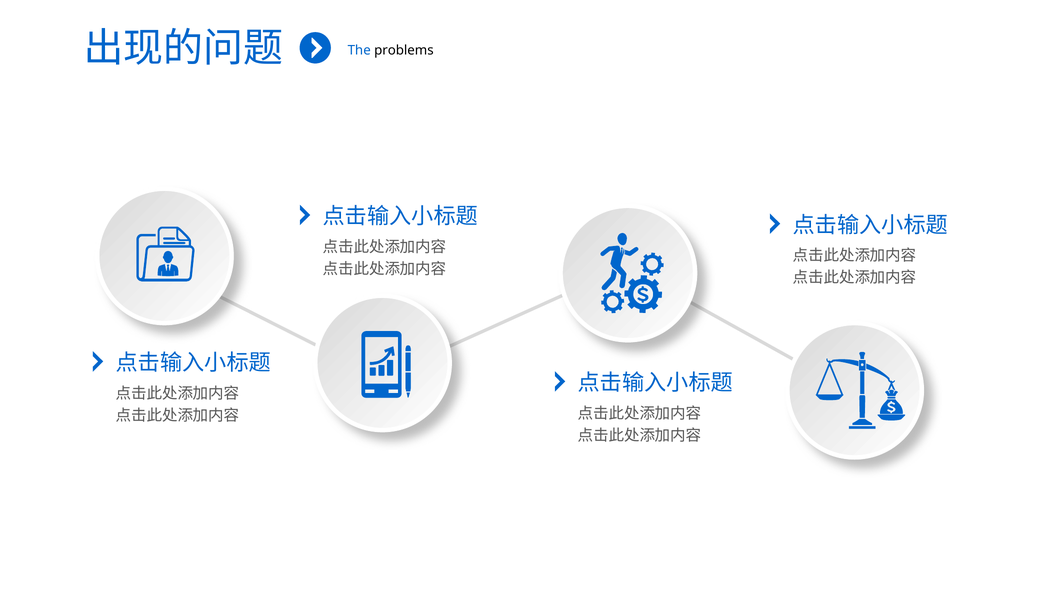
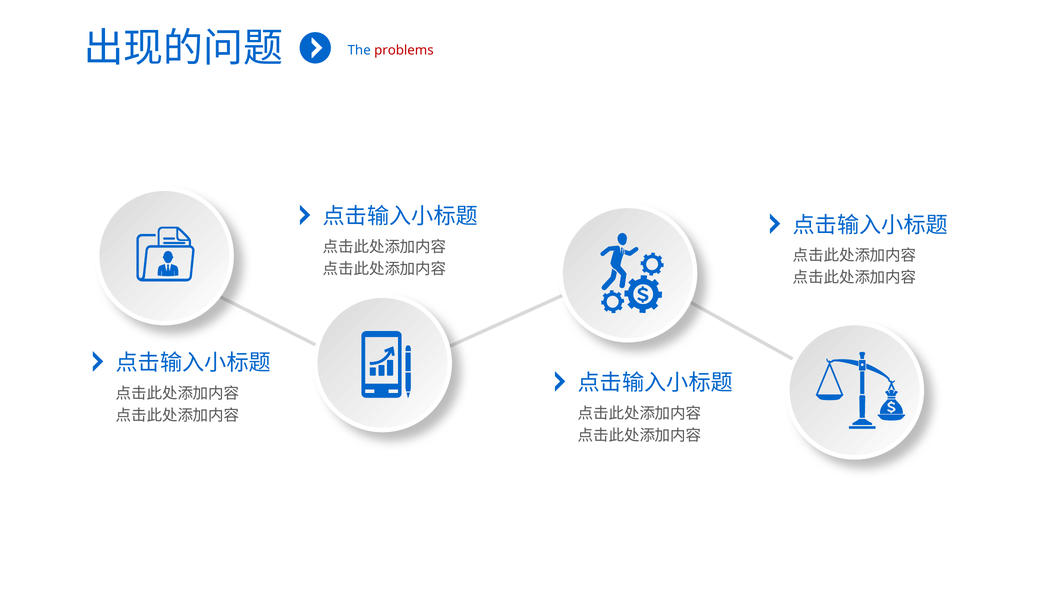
problems colour: black -> red (404, 50)
